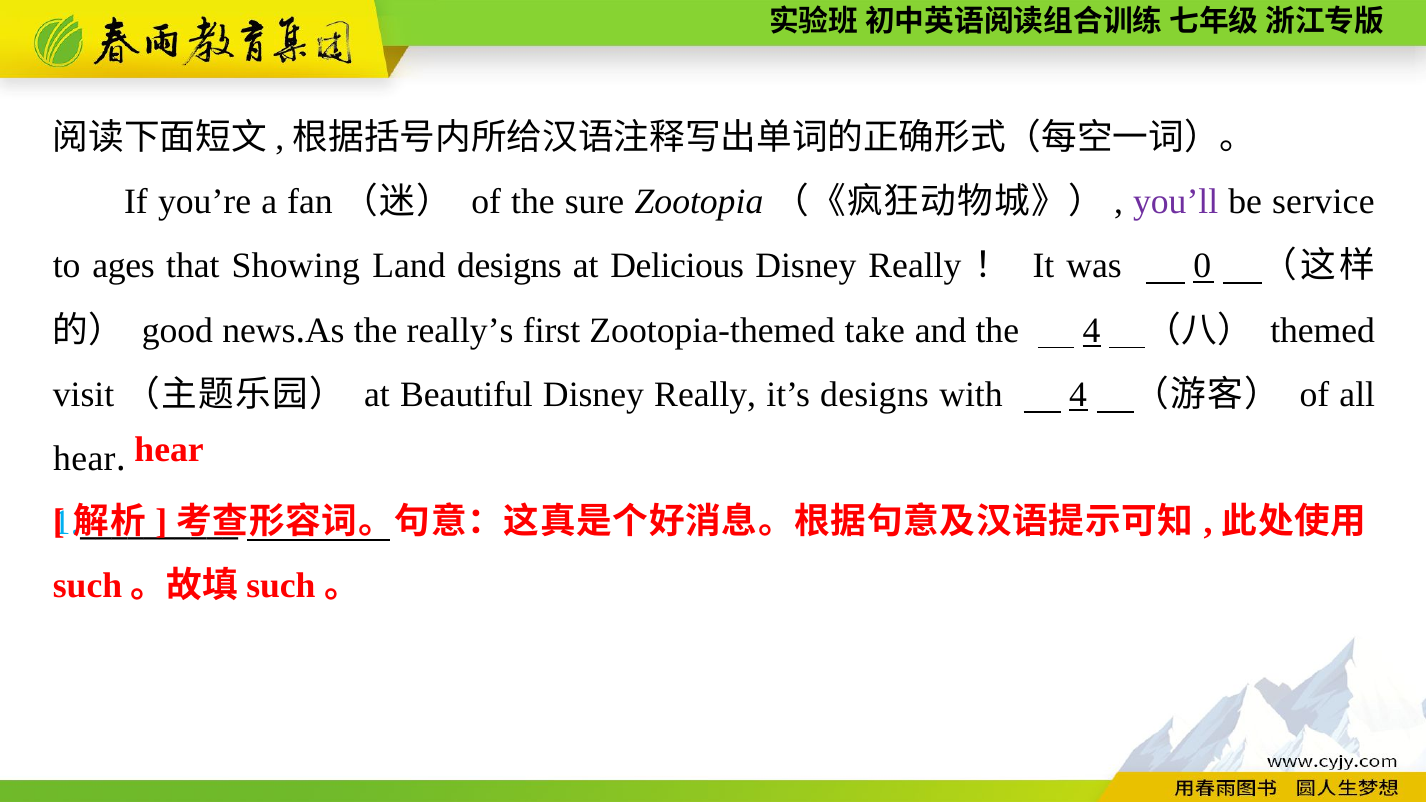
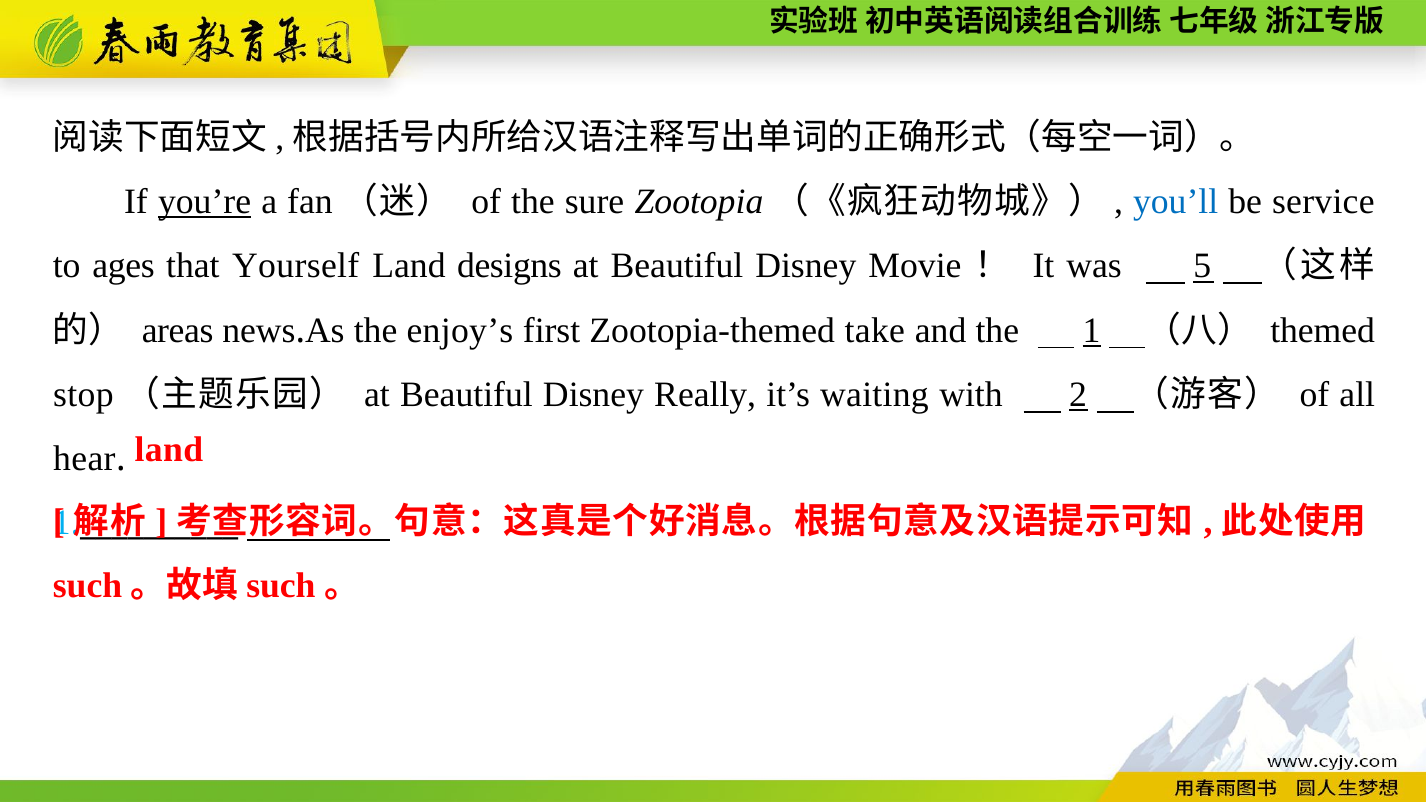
you’re underline: none -> present (205, 202)
you’ll colour: purple -> blue (1176, 202)
Showing: Showing -> Yourself (296, 266)
Delicious: Delicious -> Beautiful (677, 266)
Really: Really -> Movie (915, 266)
0: 0 -> 5 (1202, 266)
good: good -> areas (178, 330)
really’s: really’s -> enjoy’s (460, 330)
the 4: 4 -> 1 (1091, 330)
visit: visit -> stop (83, 395)
it’s designs: designs -> waiting (874, 395)
with 4: 4 -> 2 (1078, 395)
hear: hear -> land (169, 450)
